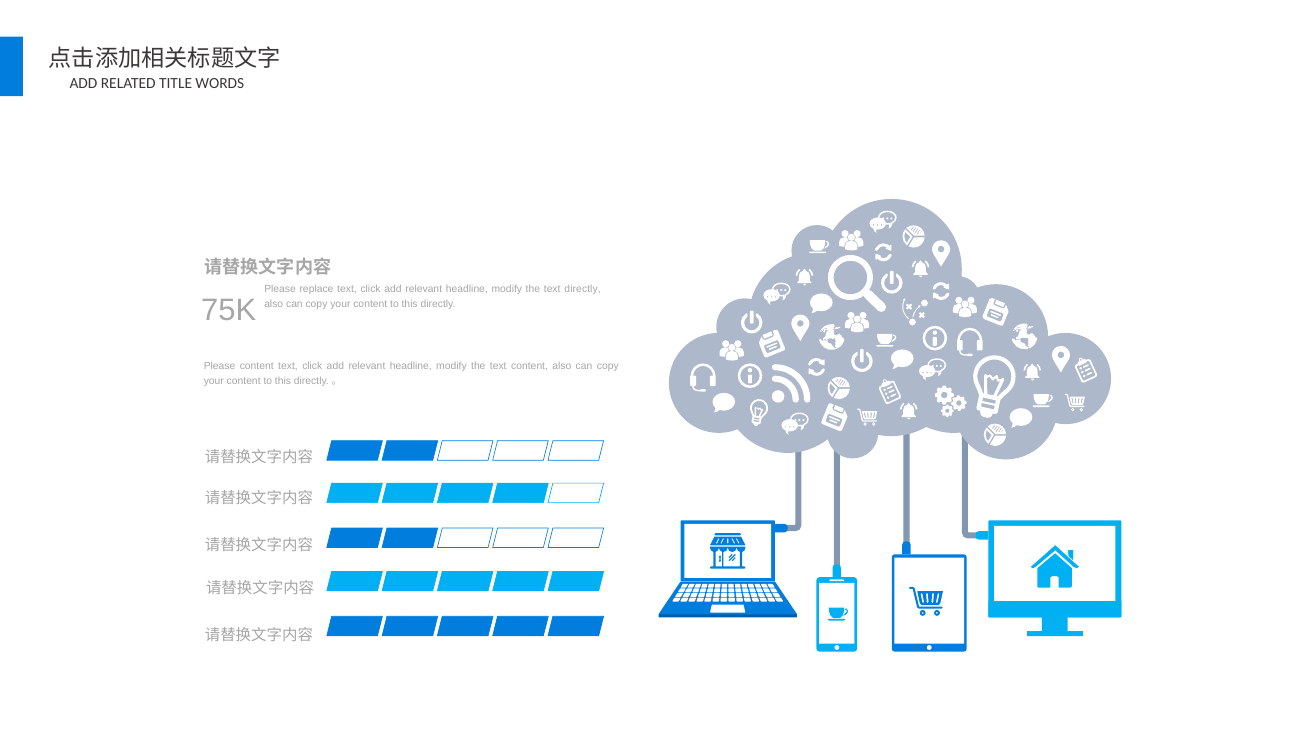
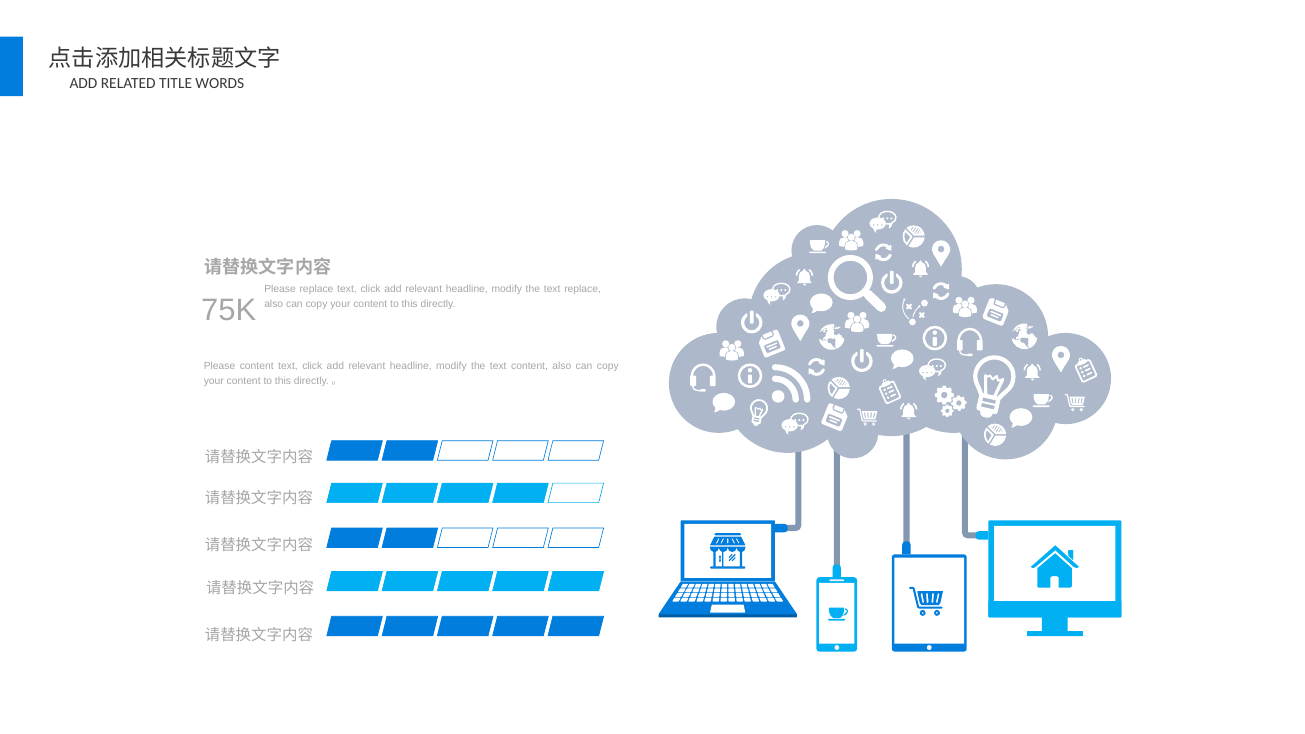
text directly: directly -> replace (583, 290)
